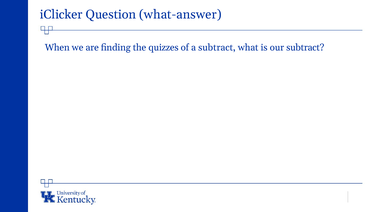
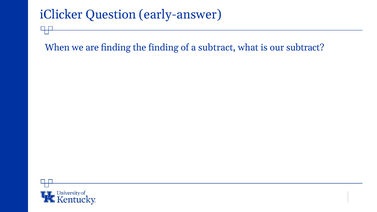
what-answer: what-answer -> early-answer (180, 15)
the quizzes: quizzes -> finding (163, 47)
